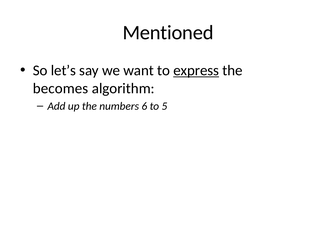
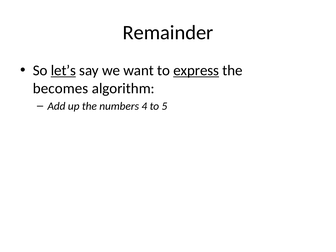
Mentioned: Mentioned -> Remainder (168, 33)
let’s underline: none -> present (63, 70)
6: 6 -> 4 (144, 106)
